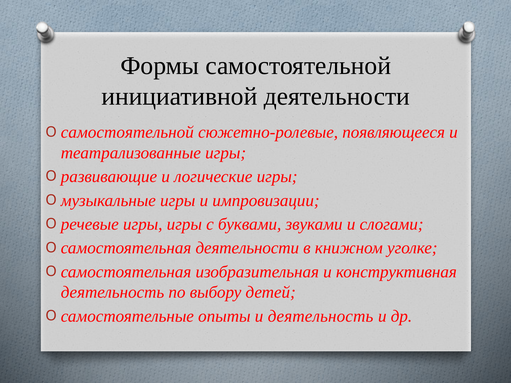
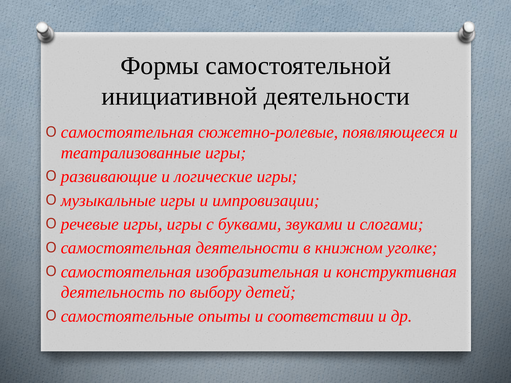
самостоятельной: самостоятельной -> самостоятельная (127, 132)
и деятельность: деятельность -> соответствии (321, 316)
